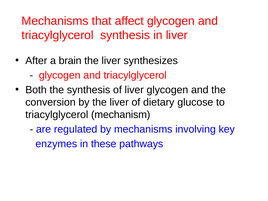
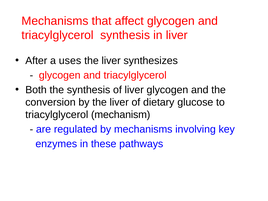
brain: brain -> uses (70, 61)
